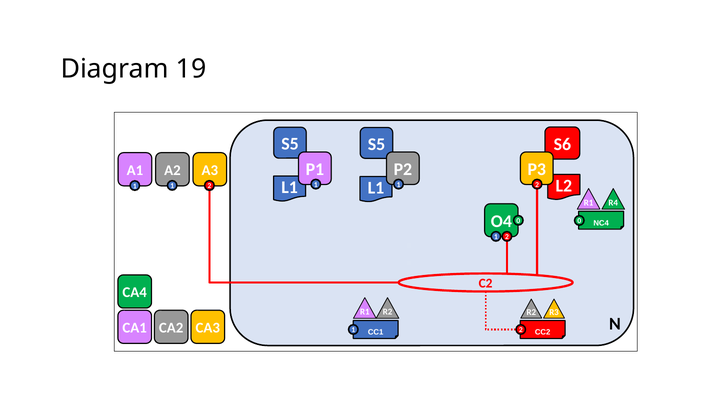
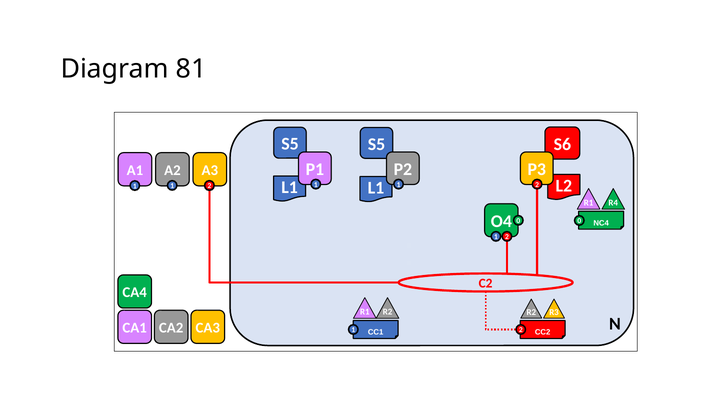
19: 19 -> 81 (191, 69)
